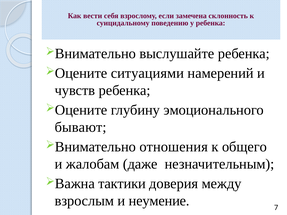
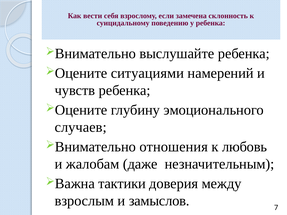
бывают: бывают -> случаев (81, 127)
общего: общего -> любовь (245, 147)
неумение: неумение -> замыслов (159, 201)
